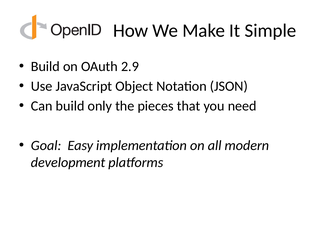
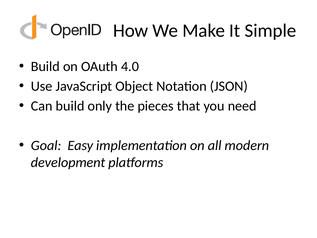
2.9: 2.9 -> 4.0 (130, 67)
